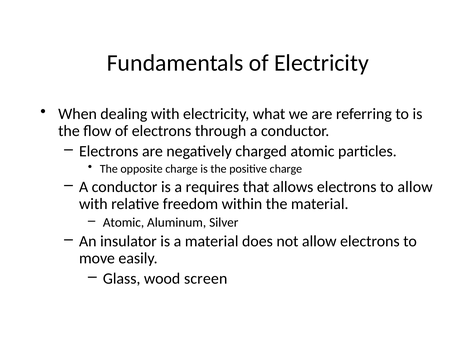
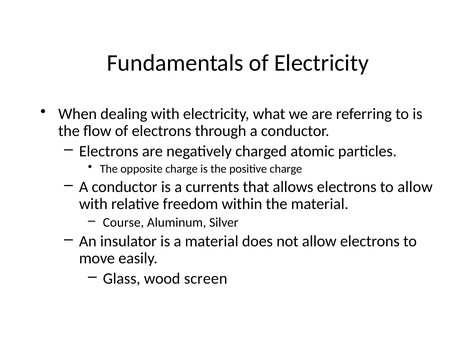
requires: requires -> currents (212, 187)
Atomic: Atomic -> Course (123, 222)
